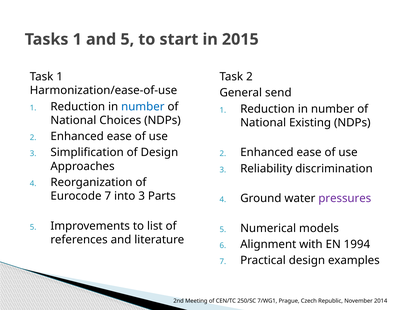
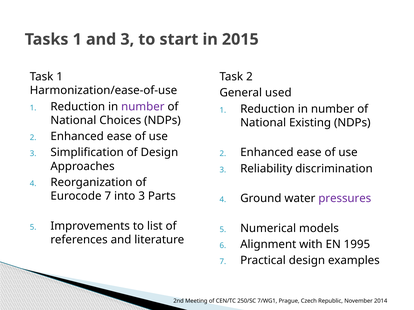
and 5: 5 -> 3 (127, 39)
send: send -> used (278, 93)
number colour: blue -> purple (143, 107)
1994: 1994 -> 1995 (357, 245)
